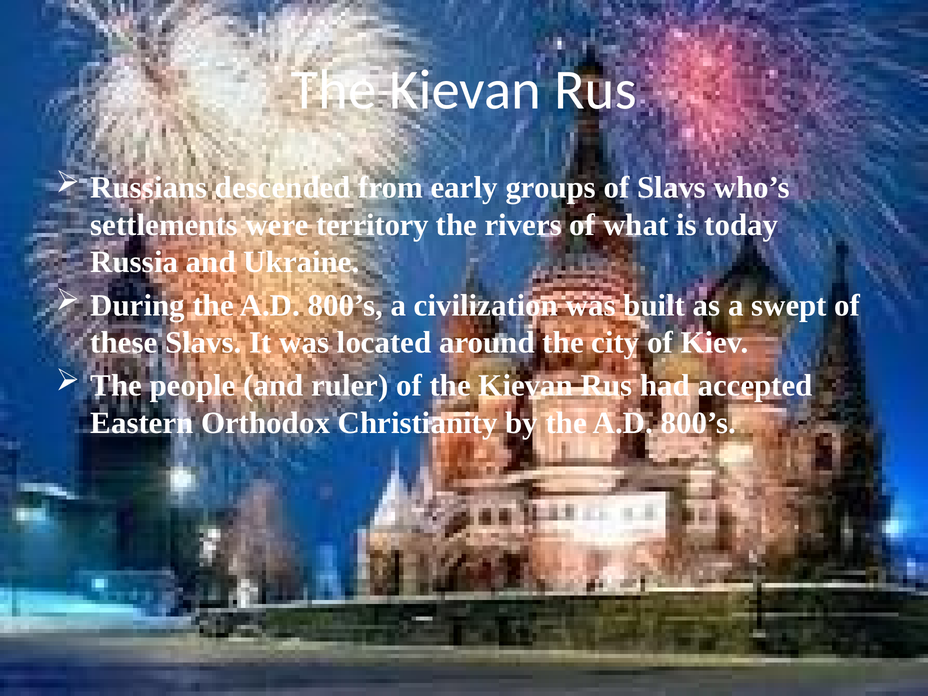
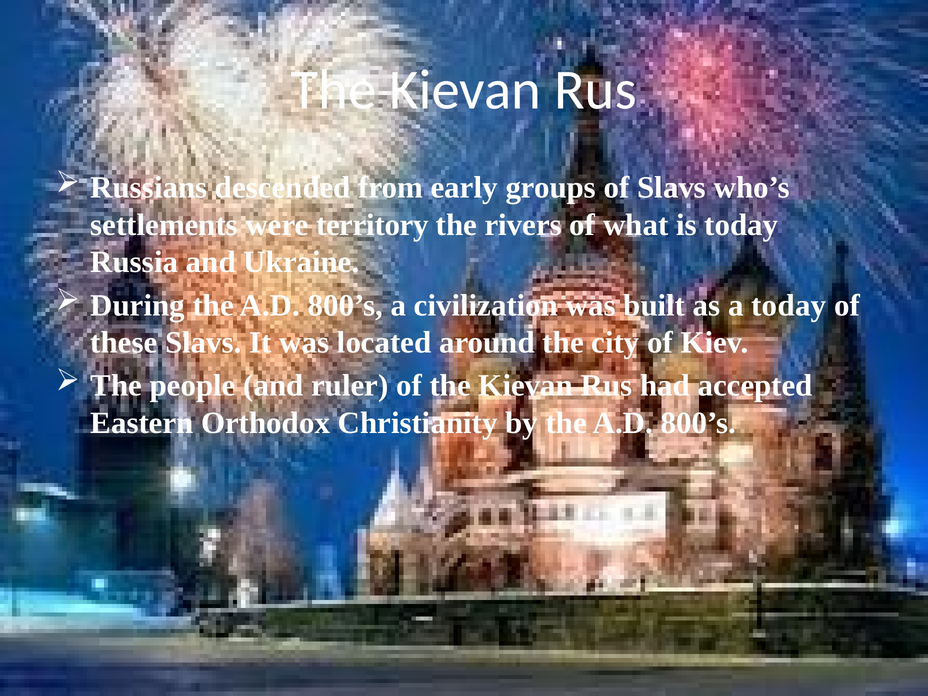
a swept: swept -> today (789, 305)
